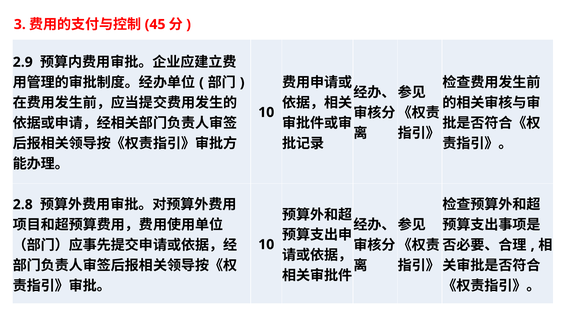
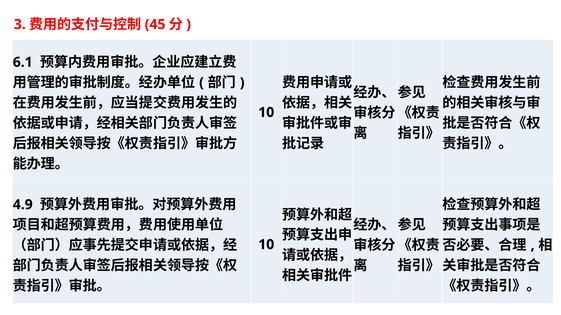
2.9: 2.9 -> 6.1 (23, 62)
2.8: 2.8 -> 4.9 (23, 205)
